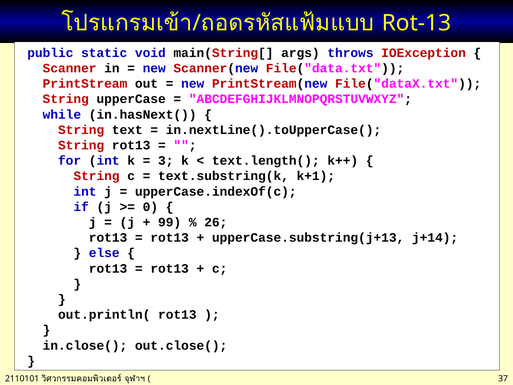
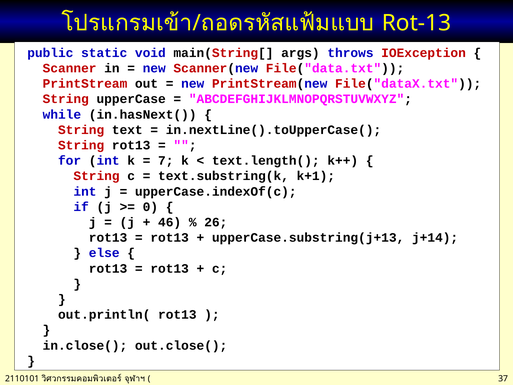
3: 3 -> 7 (166, 161)
99: 99 -> 46 (170, 222)
